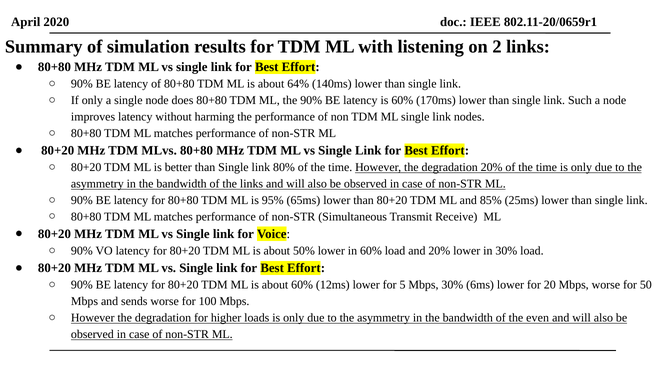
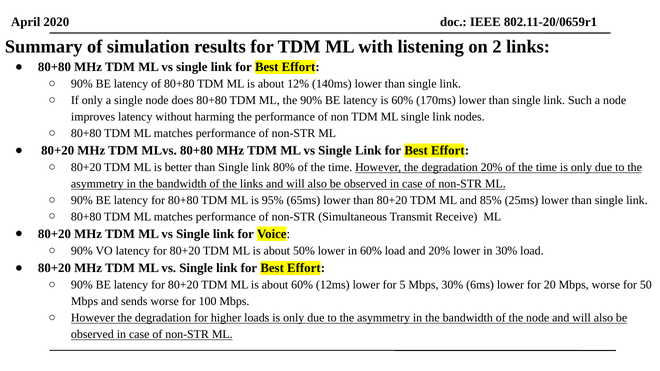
64%: 64% -> 12% (298, 84)
the even: even -> node (538, 318)
